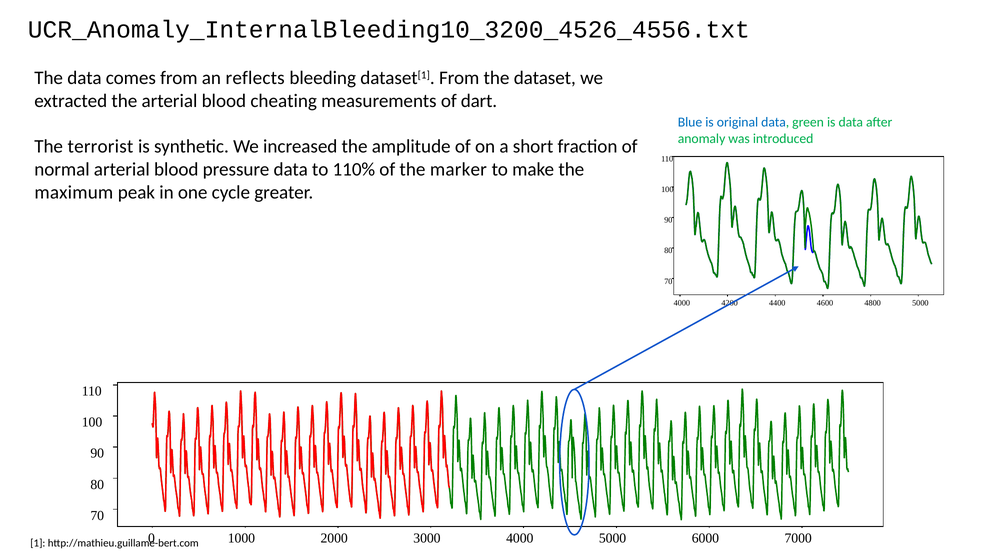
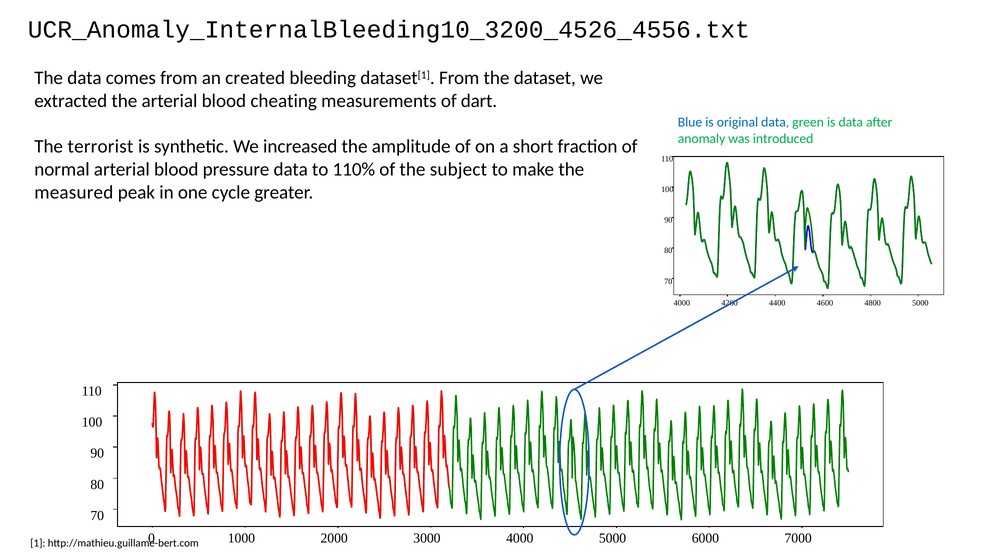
reflects: reflects -> created (255, 78)
marker: marker -> subject (458, 170)
maximum: maximum -> measured (74, 193)
